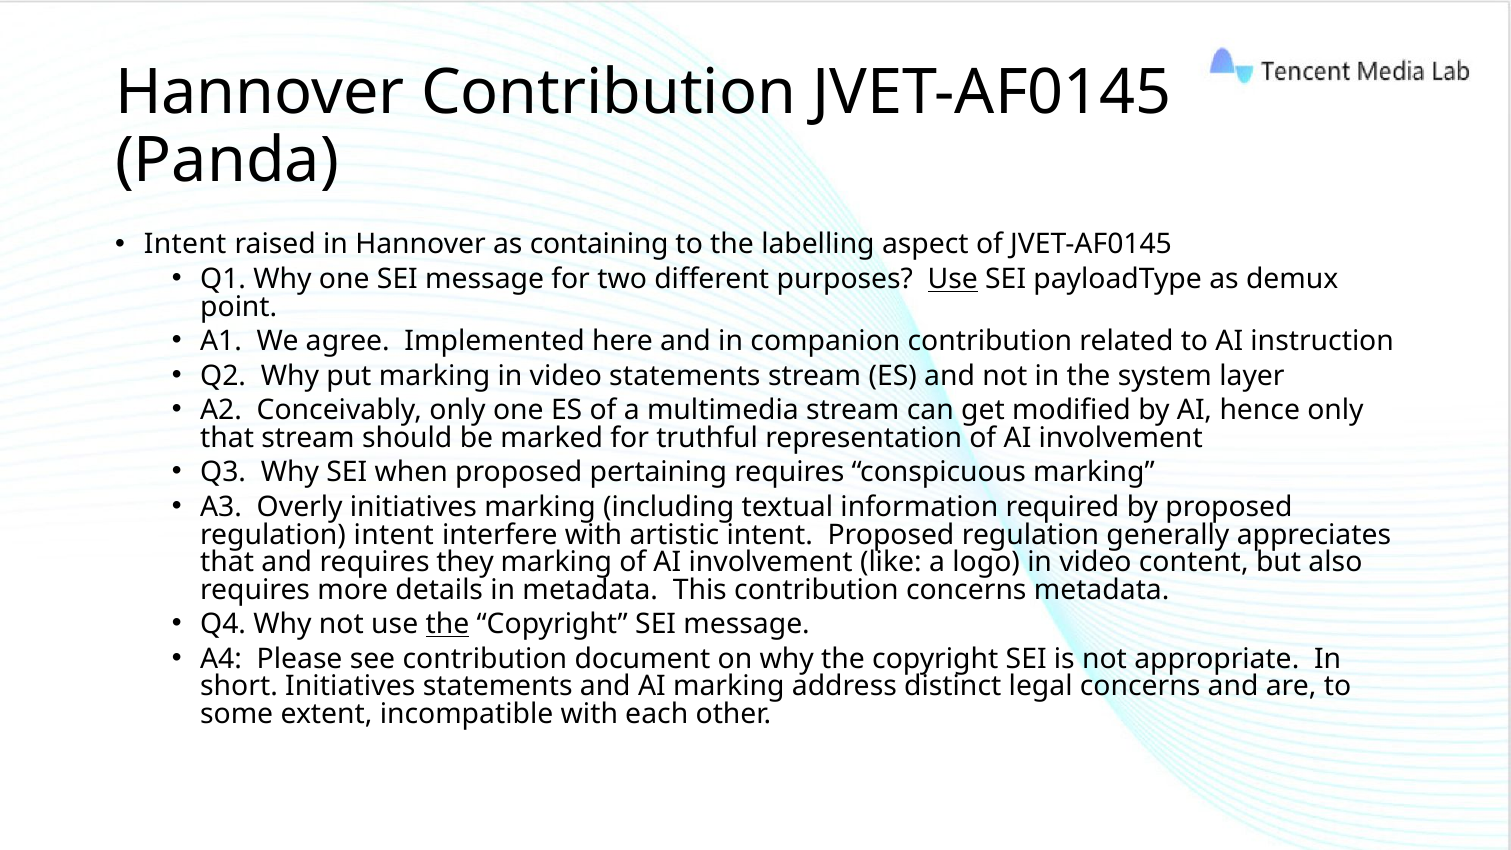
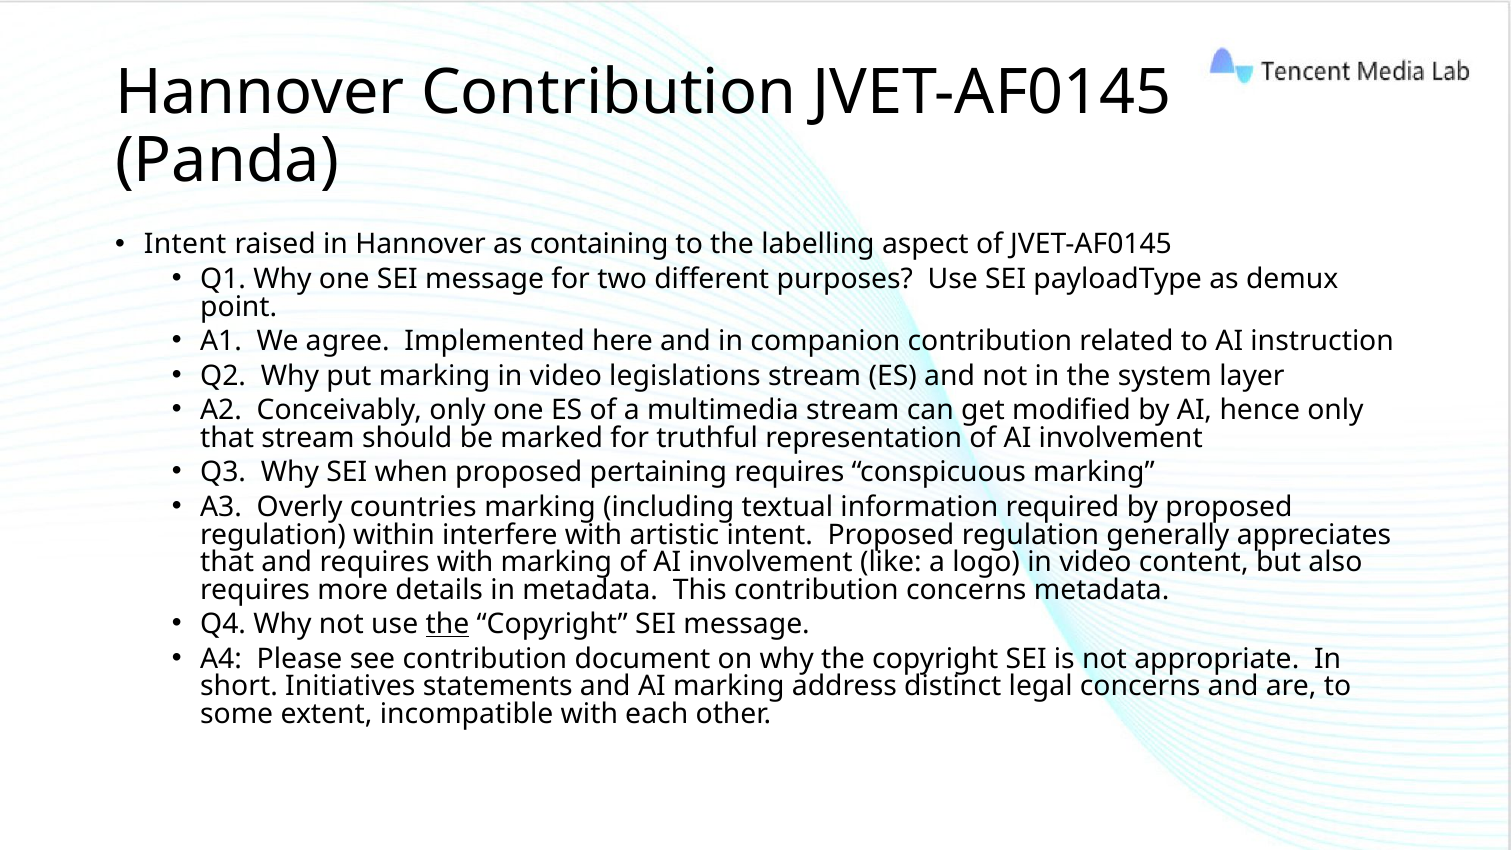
Use underline: present -> none (953, 279)
video statements: statements -> legislations (685, 376)
Overly initiatives: initiatives -> countries (413, 507)
regulation intent: intent -> within (394, 535)
requires they: they -> with (465, 562)
